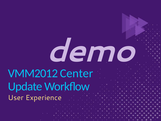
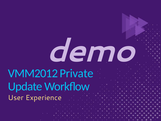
Center: Center -> Private (77, 73)
